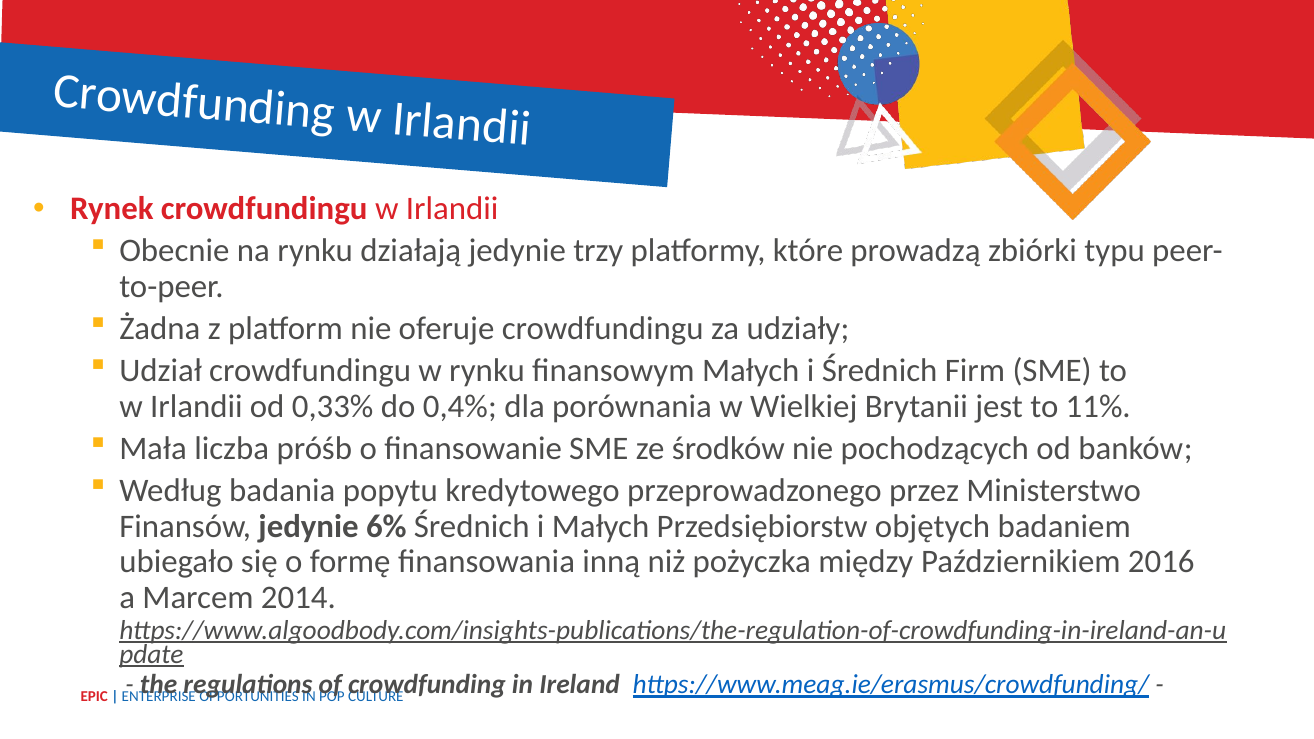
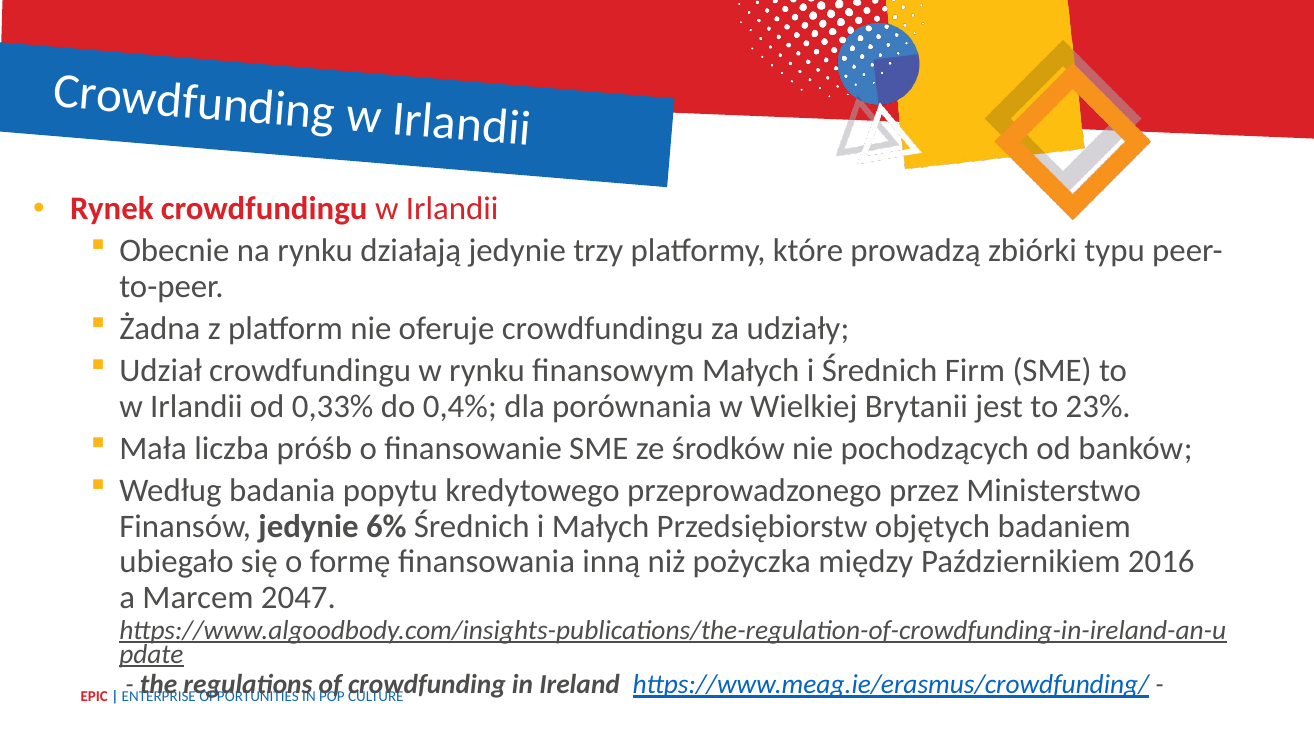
11%: 11% -> 23% (1098, 406)
2014: 2014 -> 2047 (298, 597)
